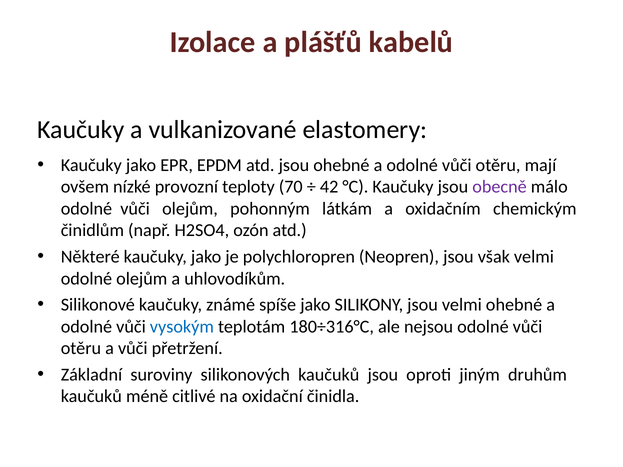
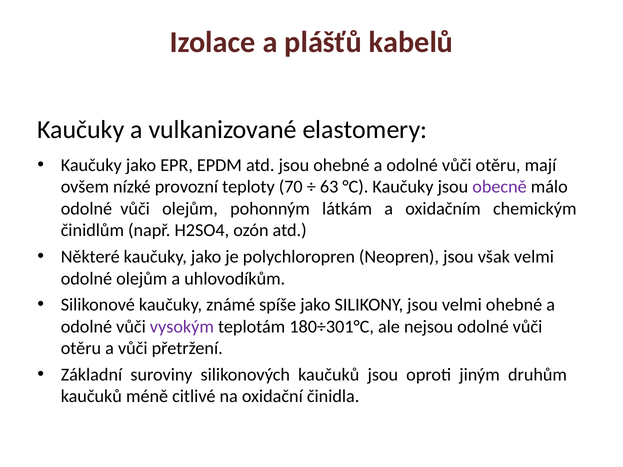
42: 42 -> 63 (329, 187)
vysokým colour: blue -> purple (182, 327)
180÷316°C: 180÷316°C -> 180÷301°C (332, 327)
